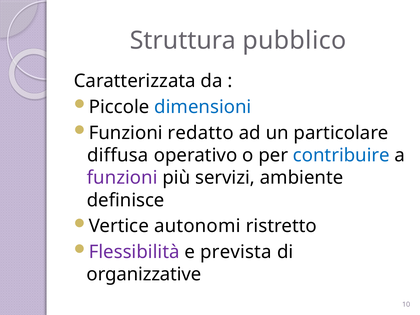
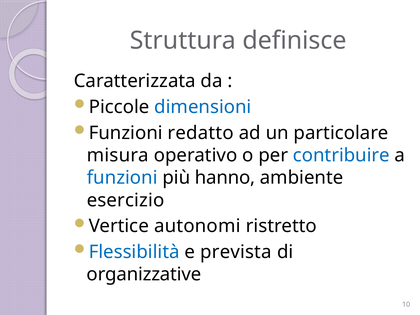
pubblico: pubblico -> definisce (295, 41)
diffusa: diffusa -> misura (118, 155)
funzioni colour: purple -> blue (122, 178)
servizi: servizi -> hanno (225, 178)
definisce: definisce -> esercizio (126, 200)
Flessibilità colour: purple -> blue (134, 252)
